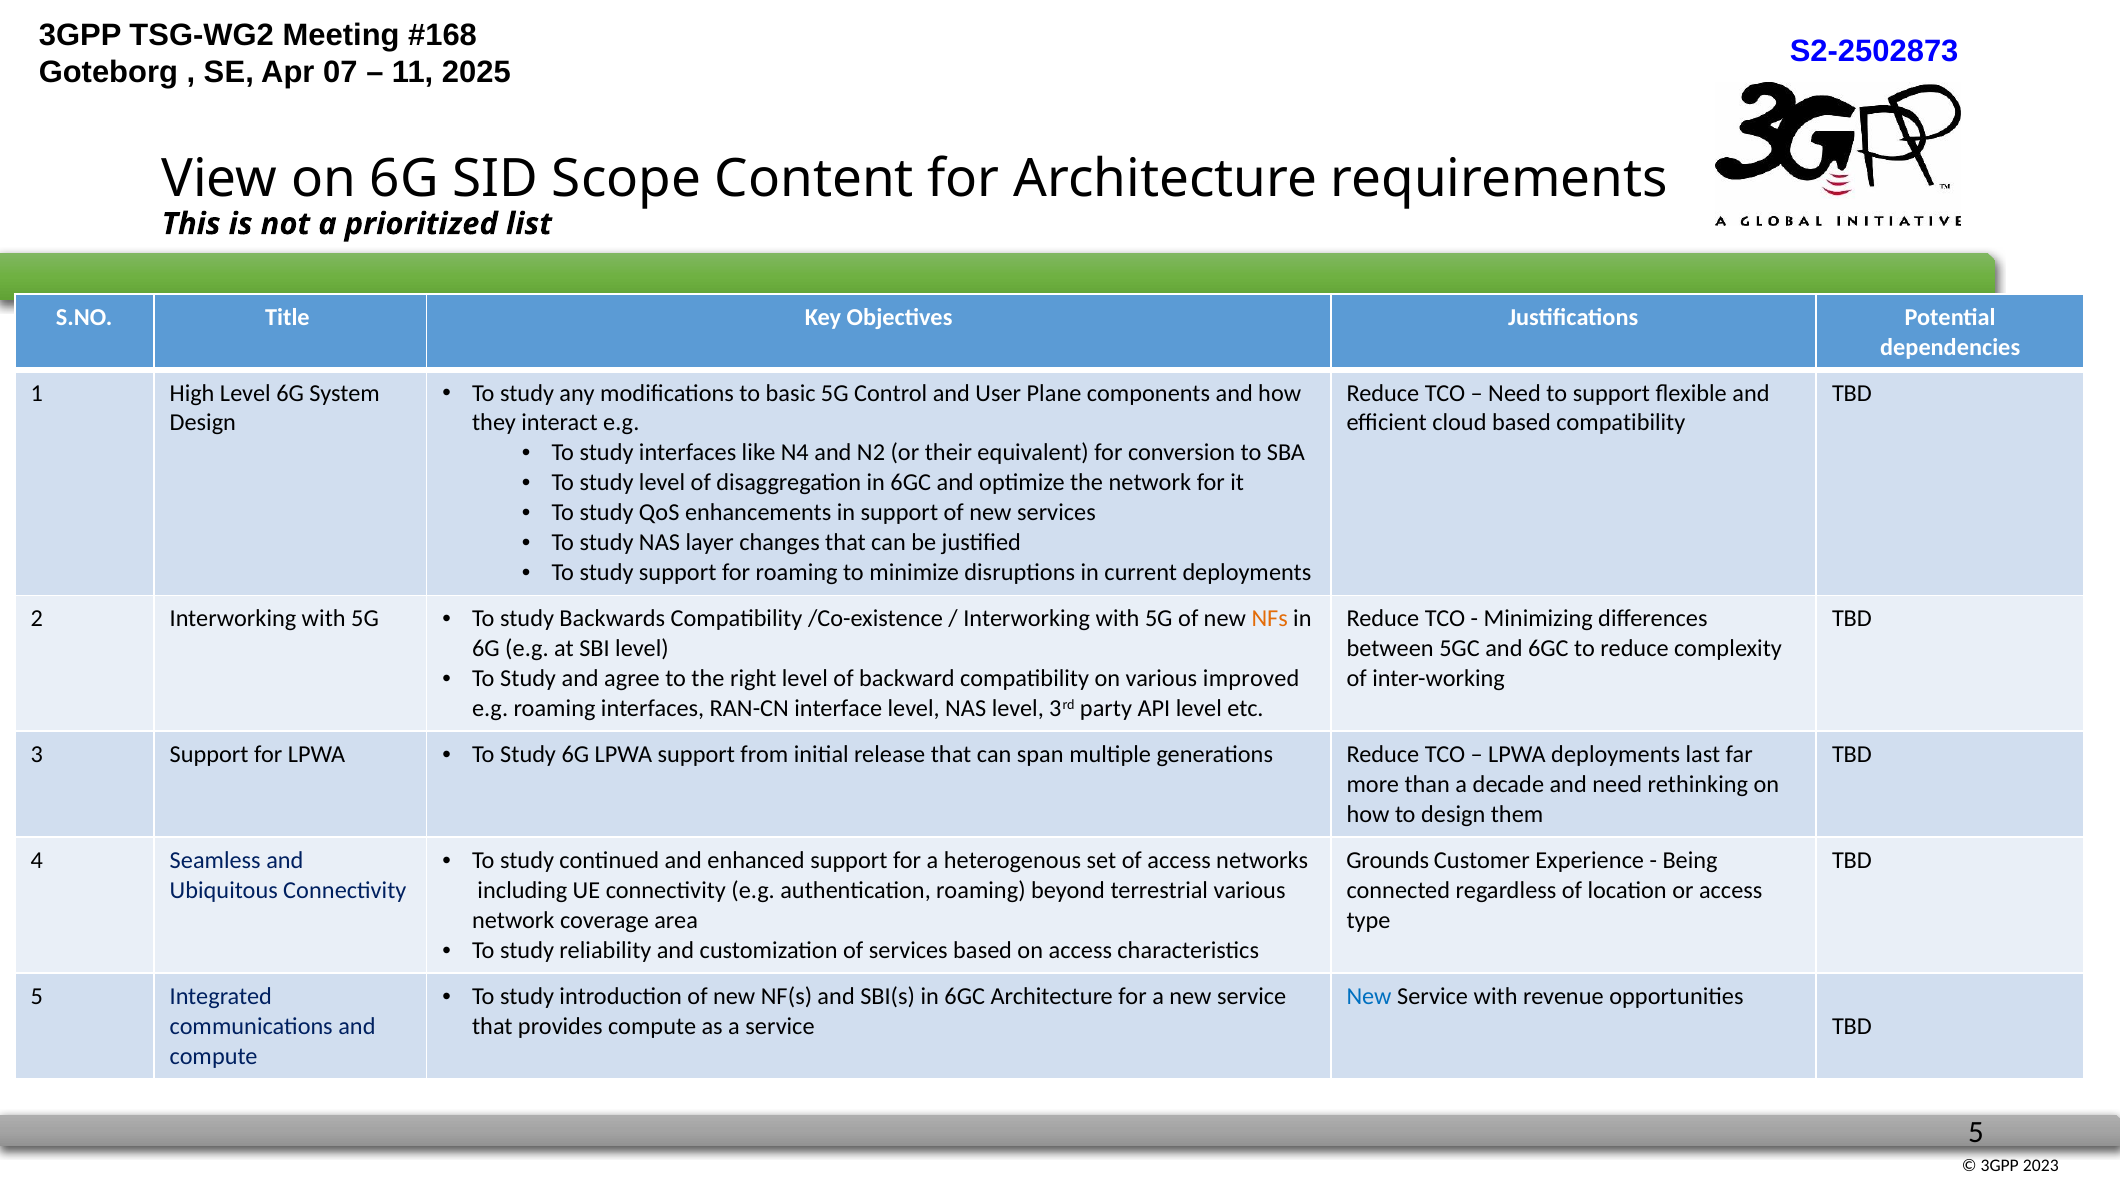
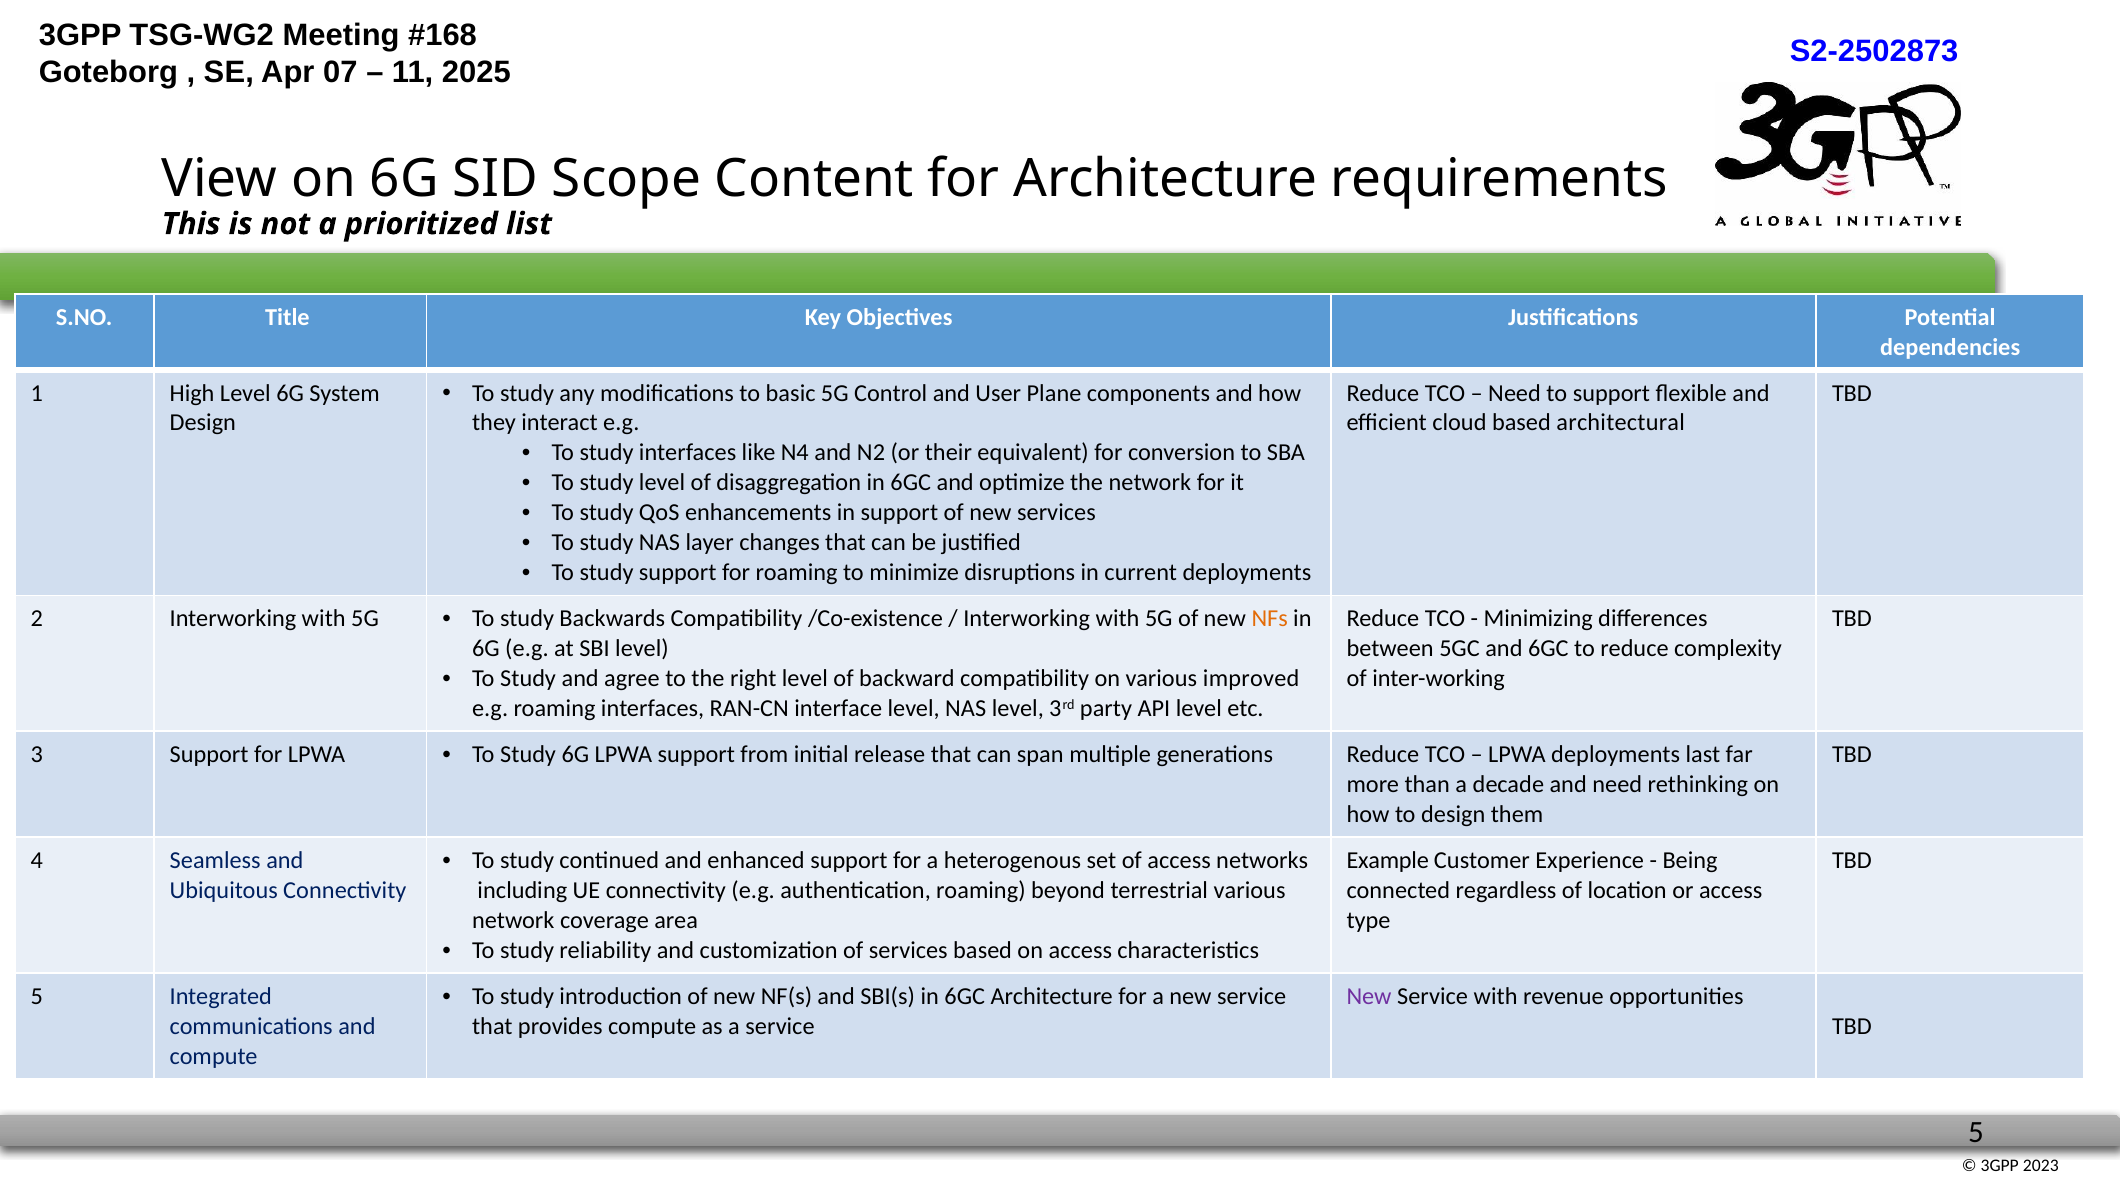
based compatibility: compatibility -> architectural (1621, 423)
Grounds: Grounds -> Example (1388, 861)
New colour: blue -> purple (1369, 997)
